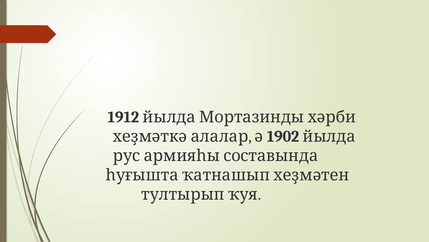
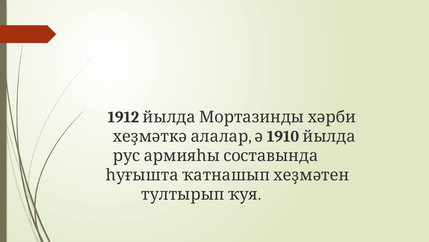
1902: 1902 -> 1910 (283, 136)
